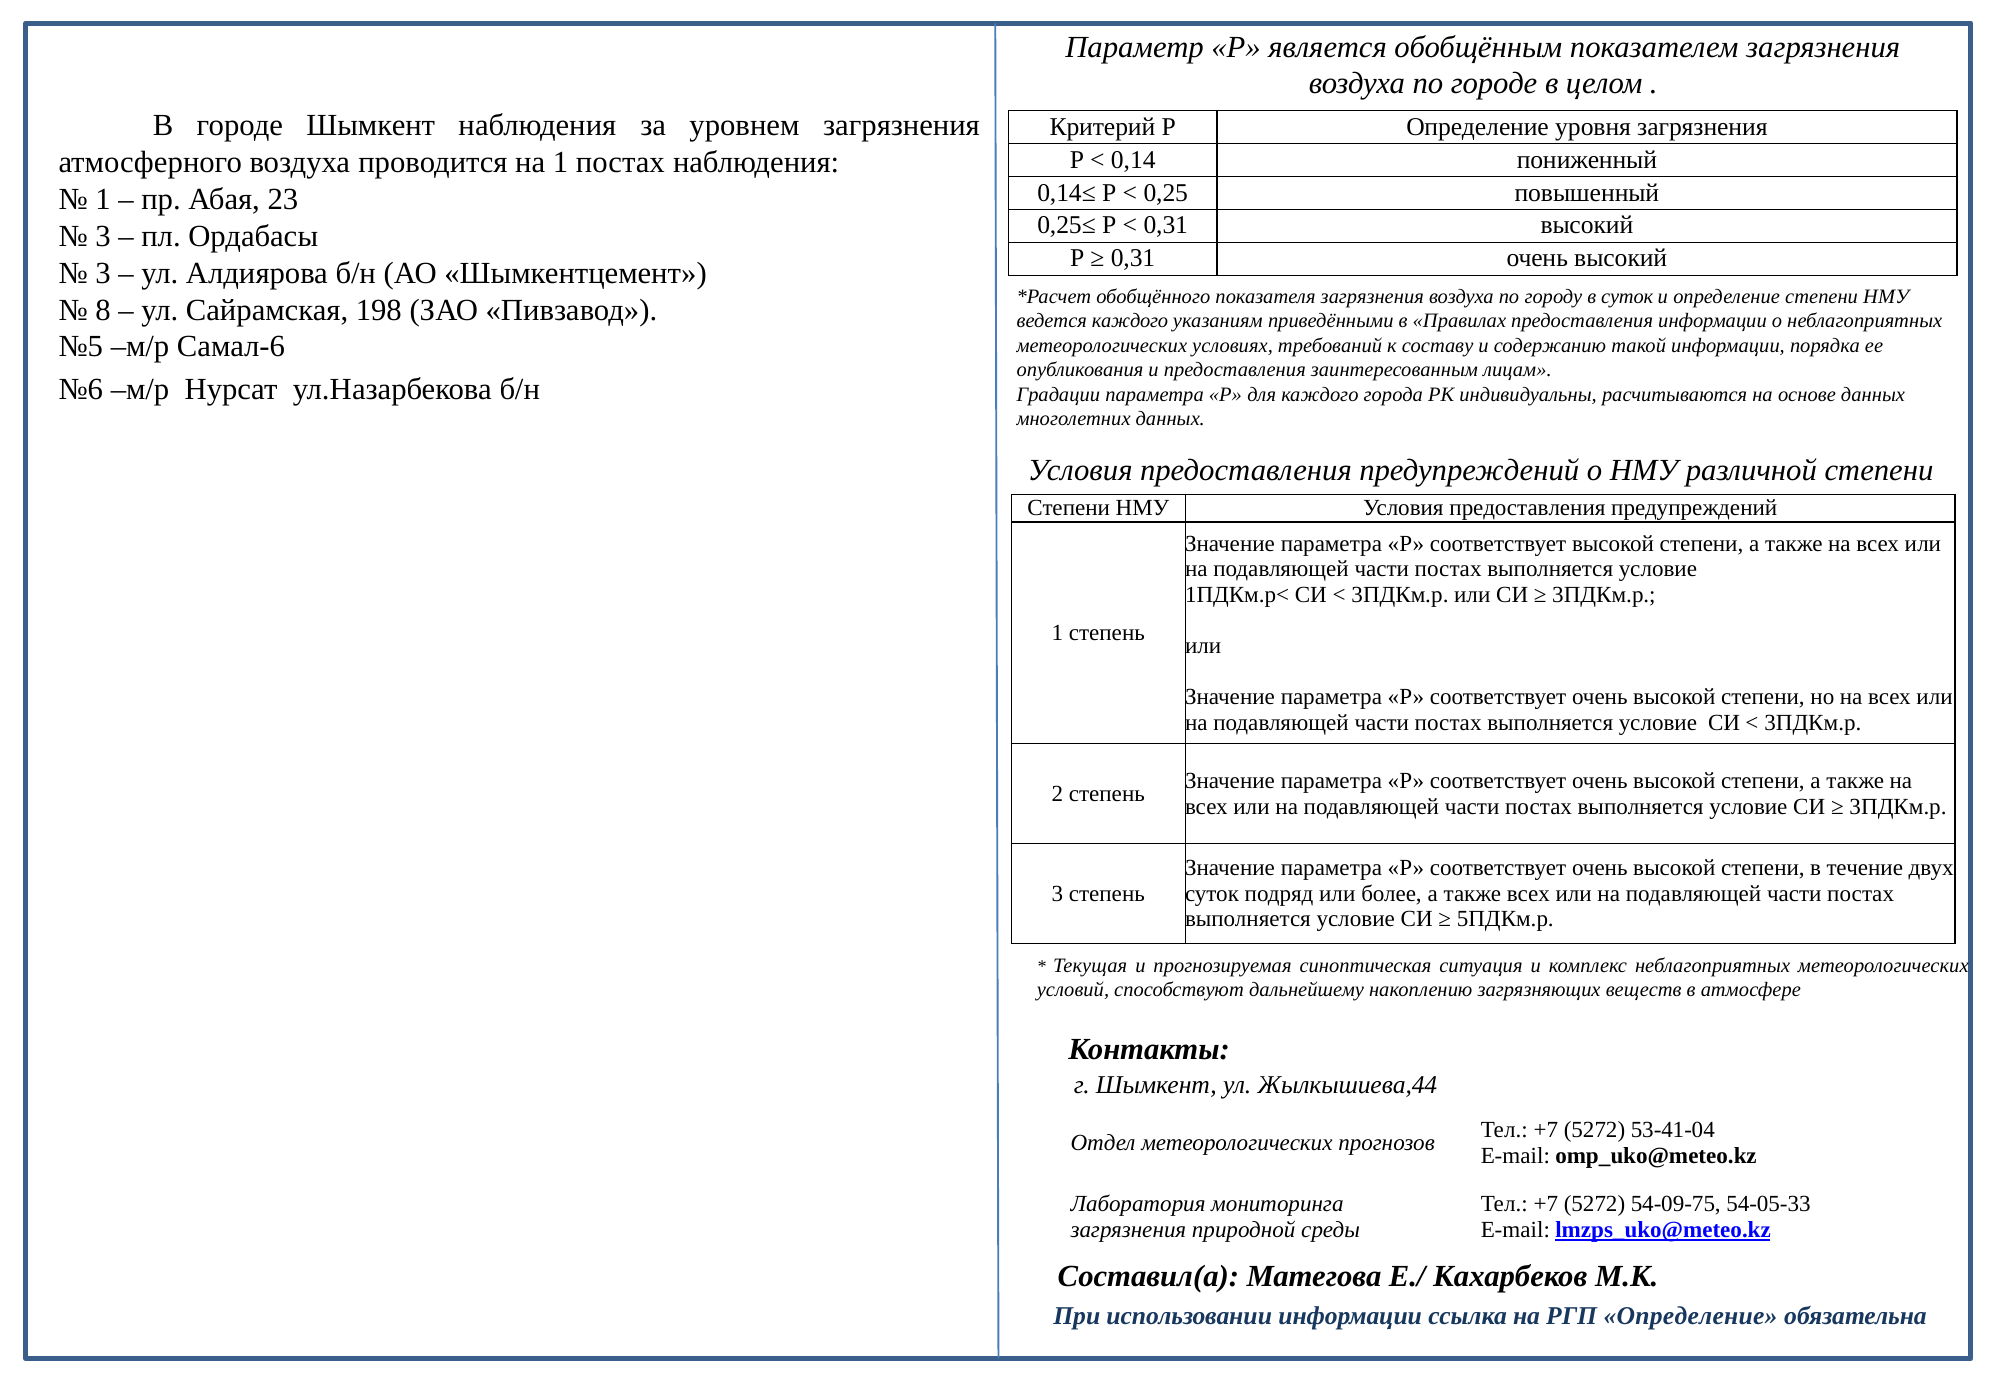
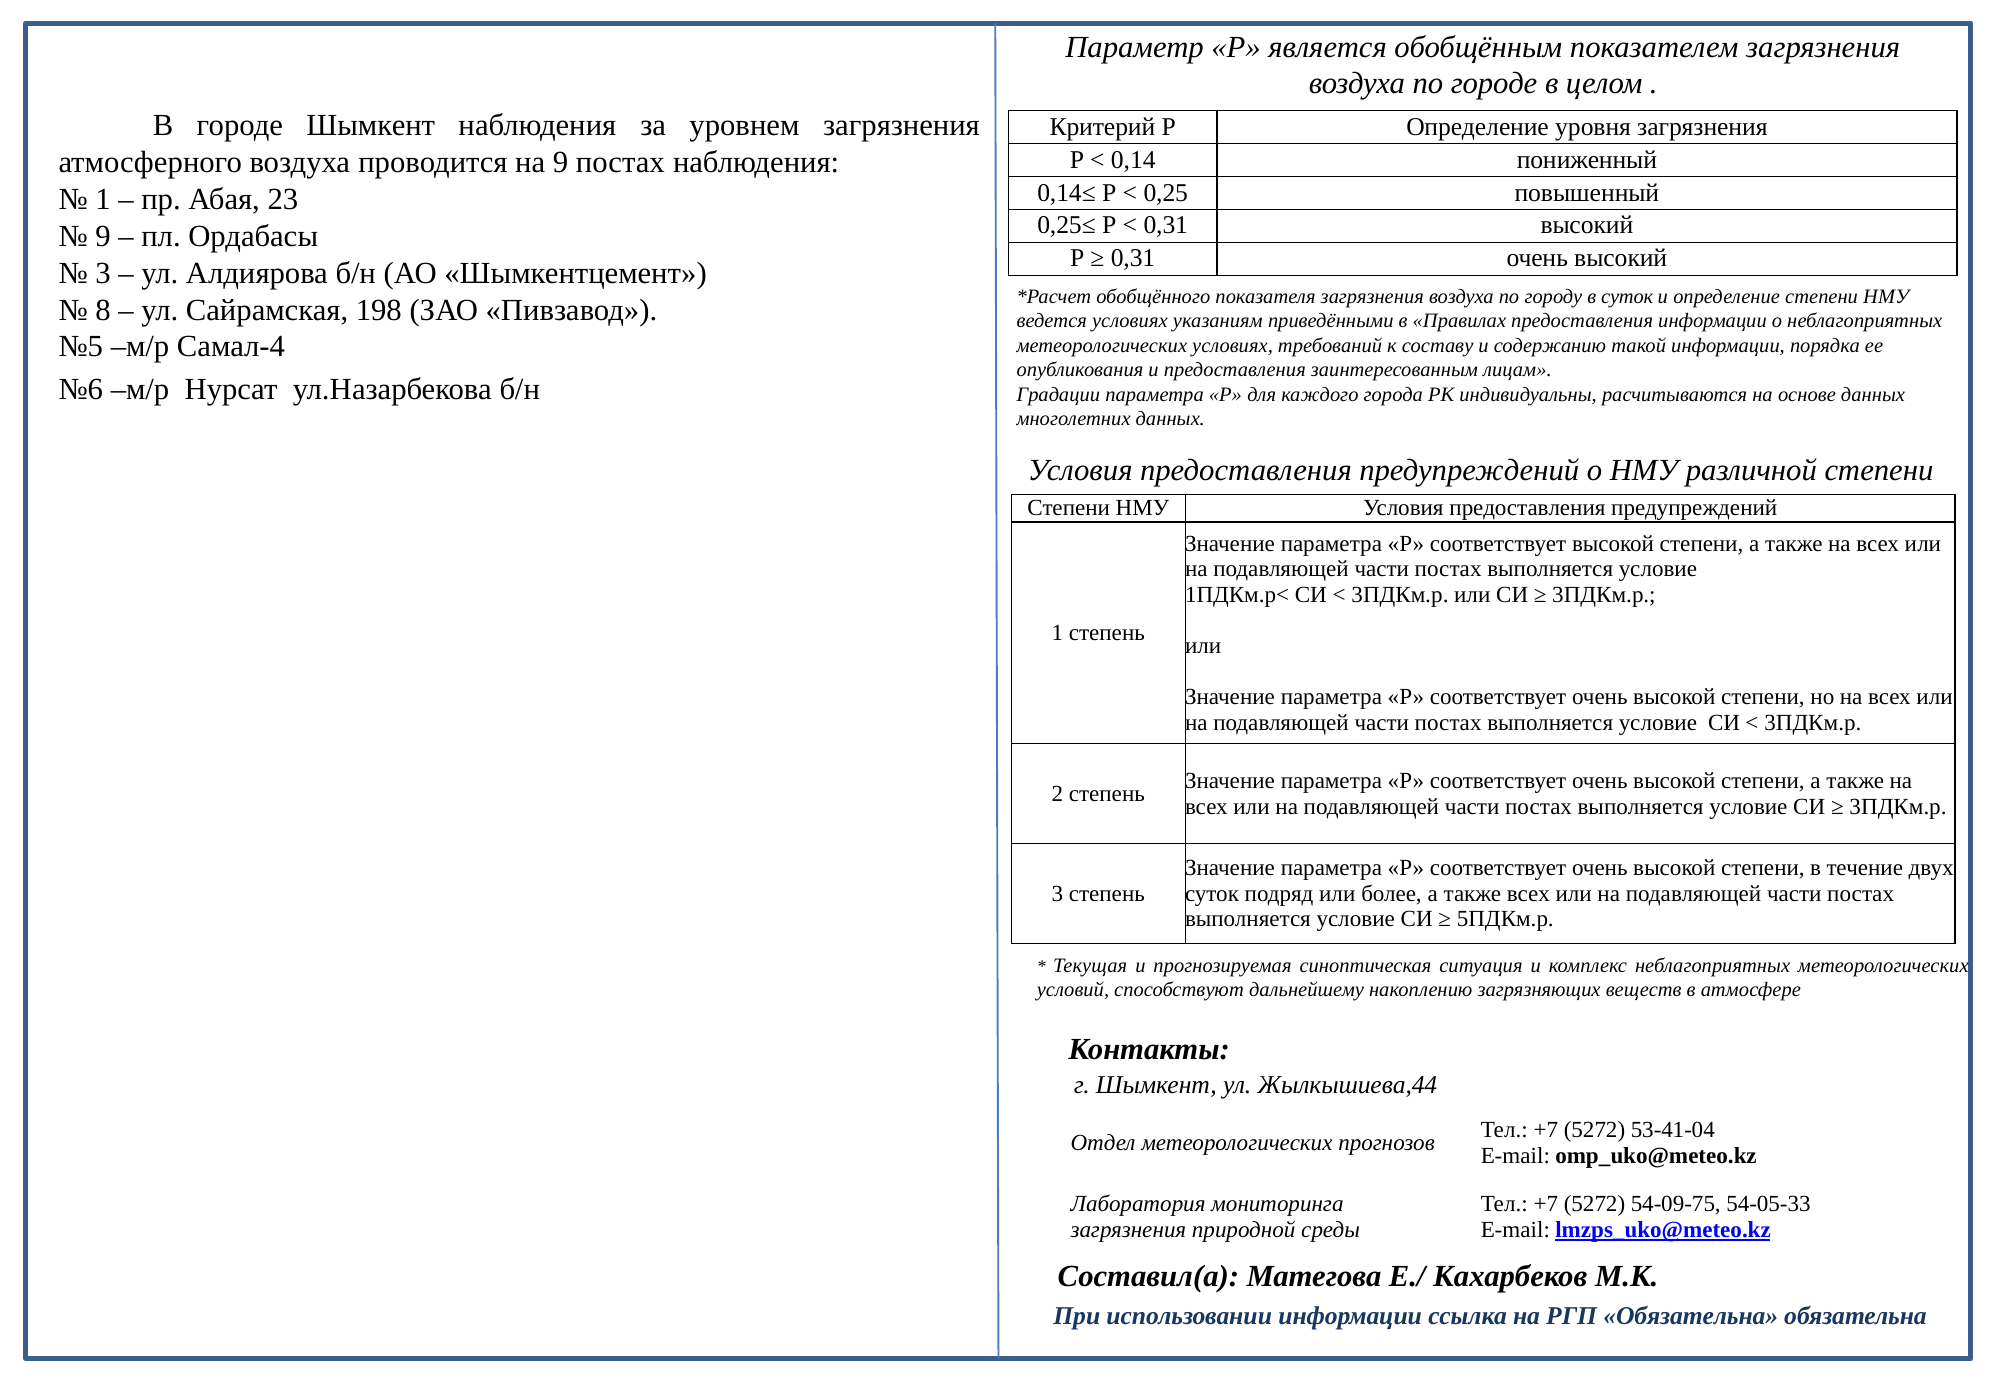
на 1: 1 -> 9 (561, 163)
3: 3 -> 9 (103, 236)
ведется каждого: каждого -> условиях (1130, 321)
Самал-6: Самал-6 -> Самал-4 (231, 347)
РГП Определение: Определение -> Обязательна (1691, 1317)
